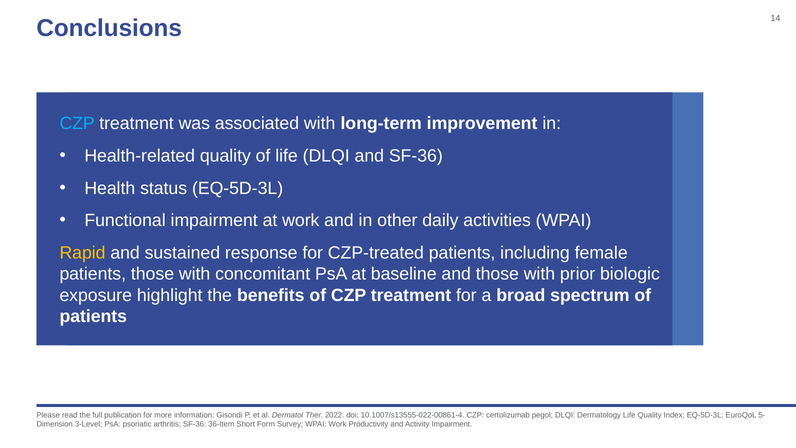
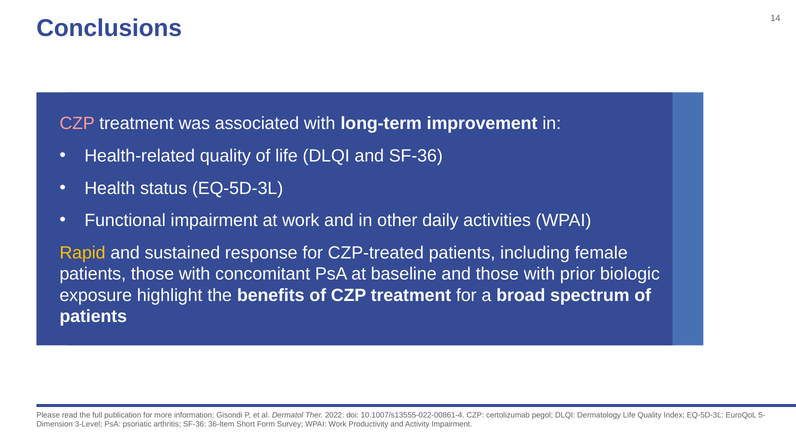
CZP colour: light blue -> pink (77, 124)
